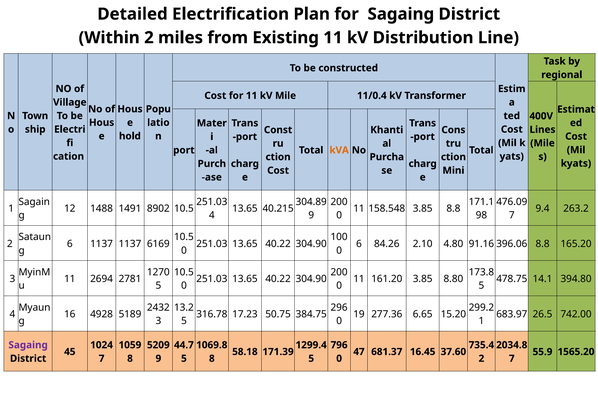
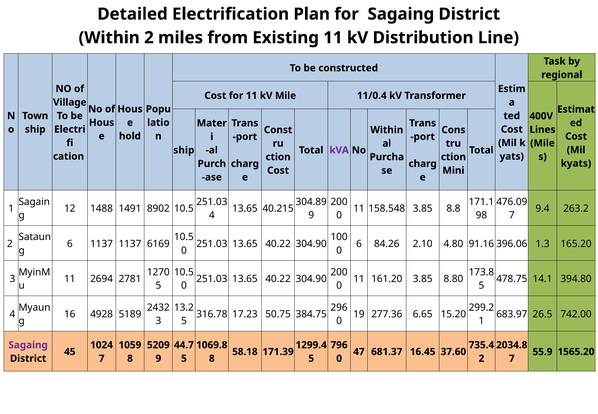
Khanti: Khanti -> Within (387, 130)
port: port -> ship (184, 150)
kVA colour: orange -> purple (339, 150)
8.8: 8.8 -> 1.3 (543, 244)
